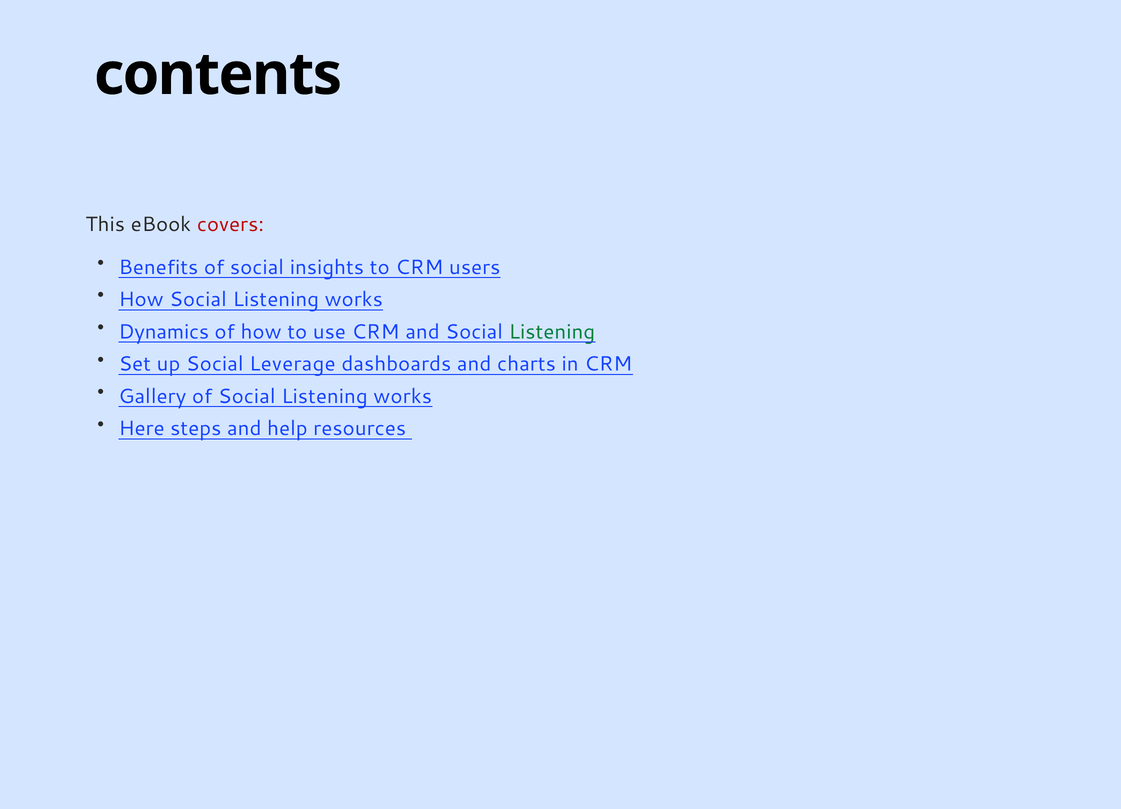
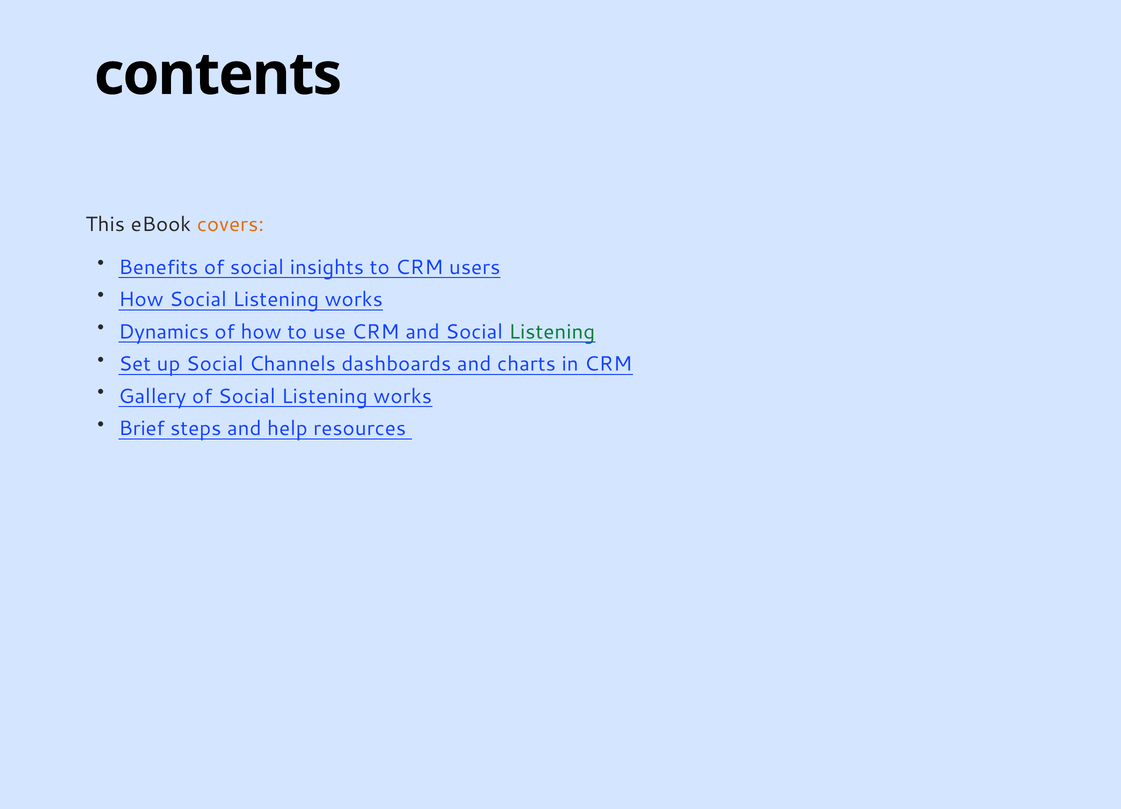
covers colour: red -> orange (230, 225)
Leverage: Leverage -> Channels (293, 364)
Here: Here -> Brief (142, 429)
